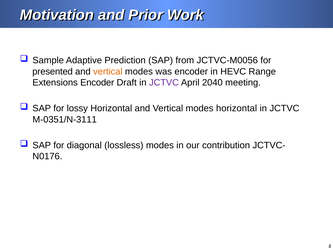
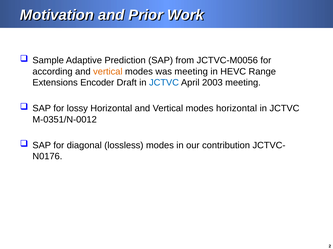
presented: presented -> according (53, 72)
was encoder: encoder -> meeting (191, 72)
JCTVC colour: purple -> blue (164, 83)
2040: 2040 -> 2003 (212, 83)
M-0351/N-3111: M-0351/N-3111 -> M-0351/N-0012 (65, 120)
